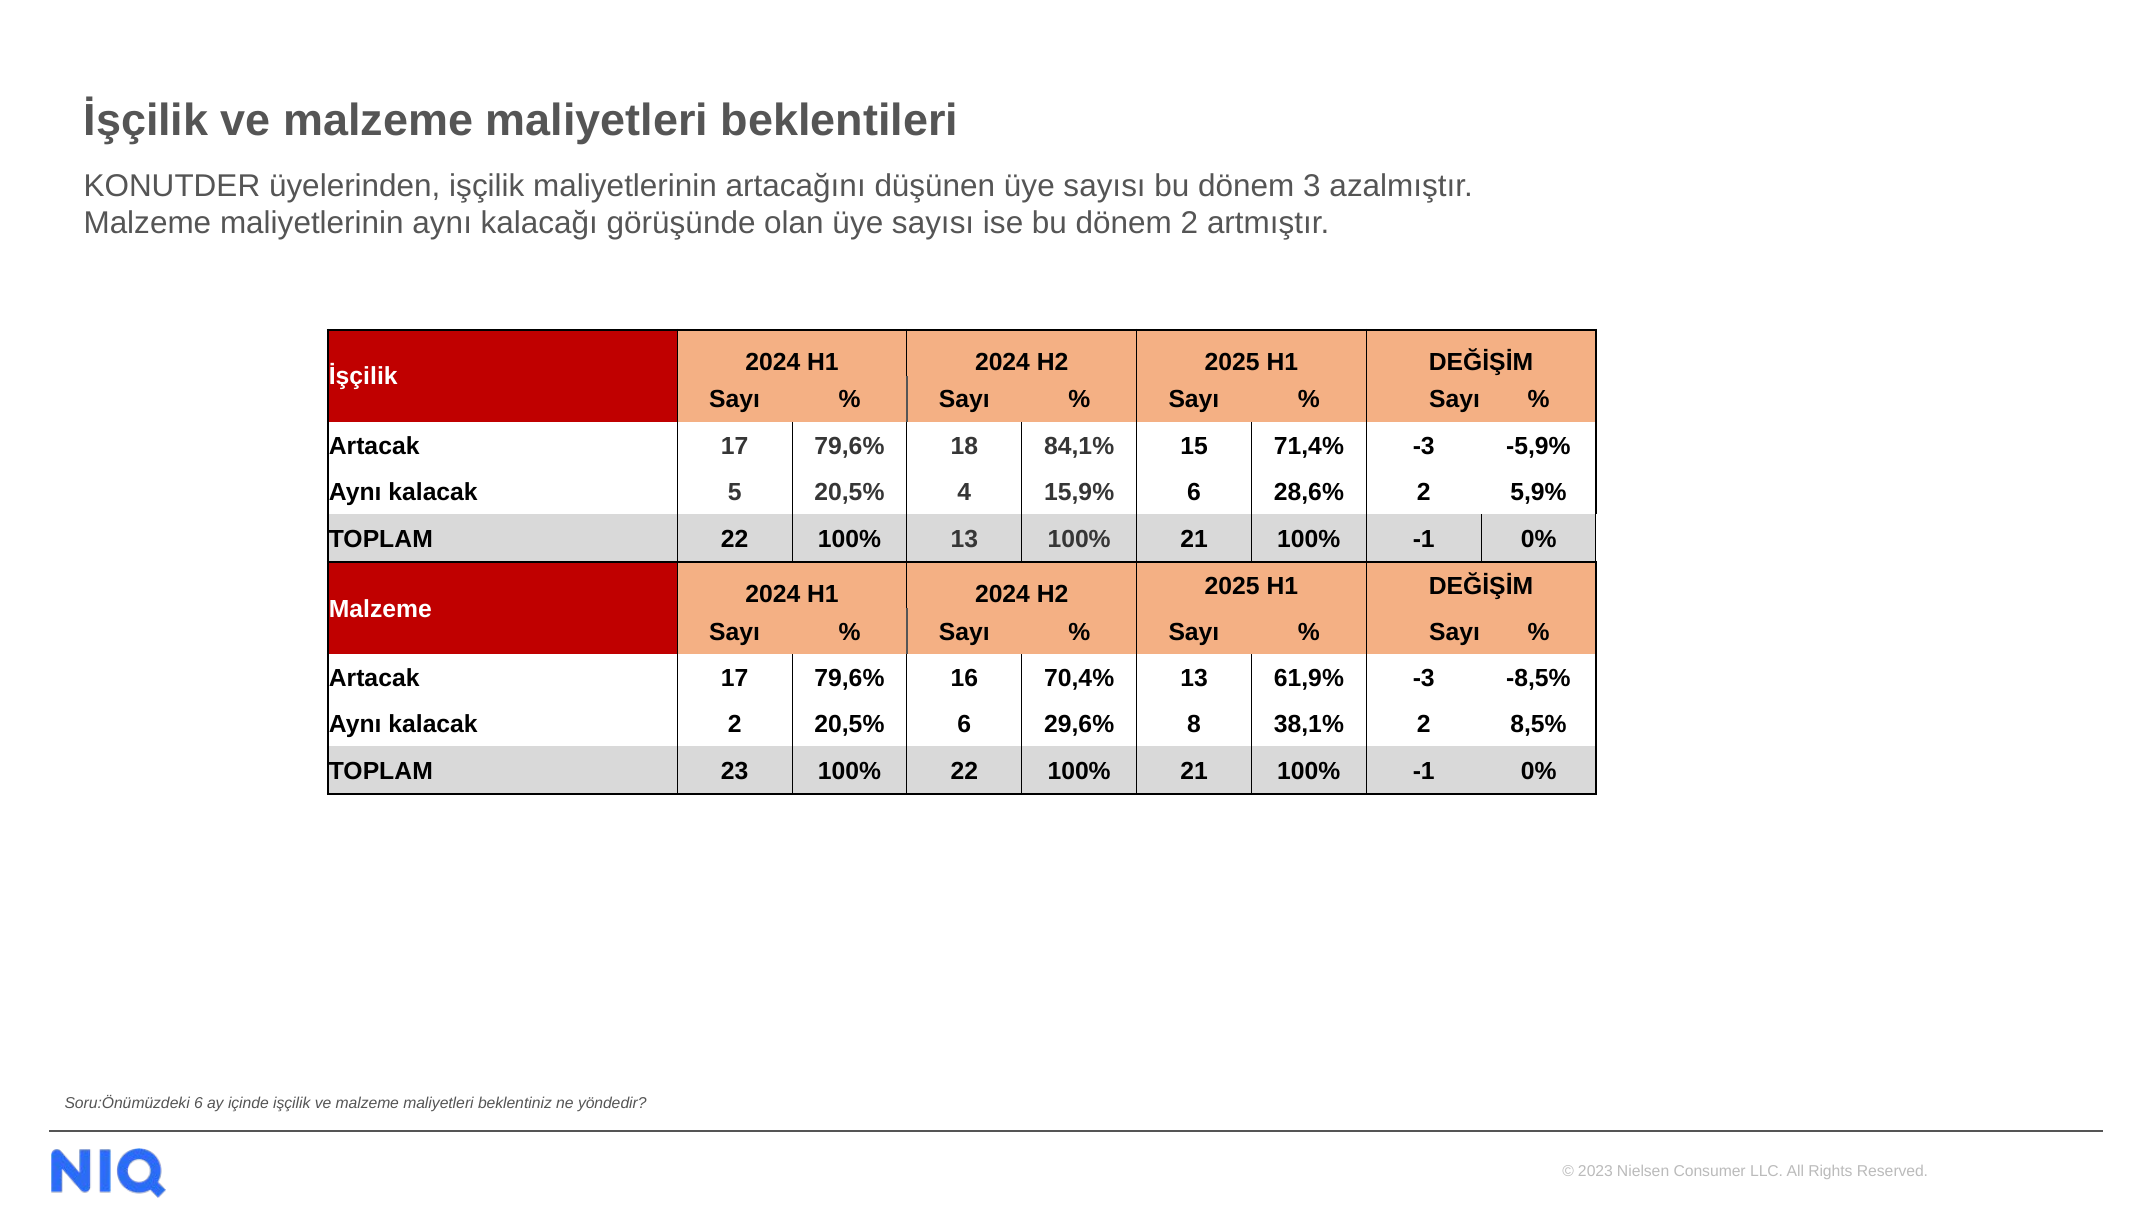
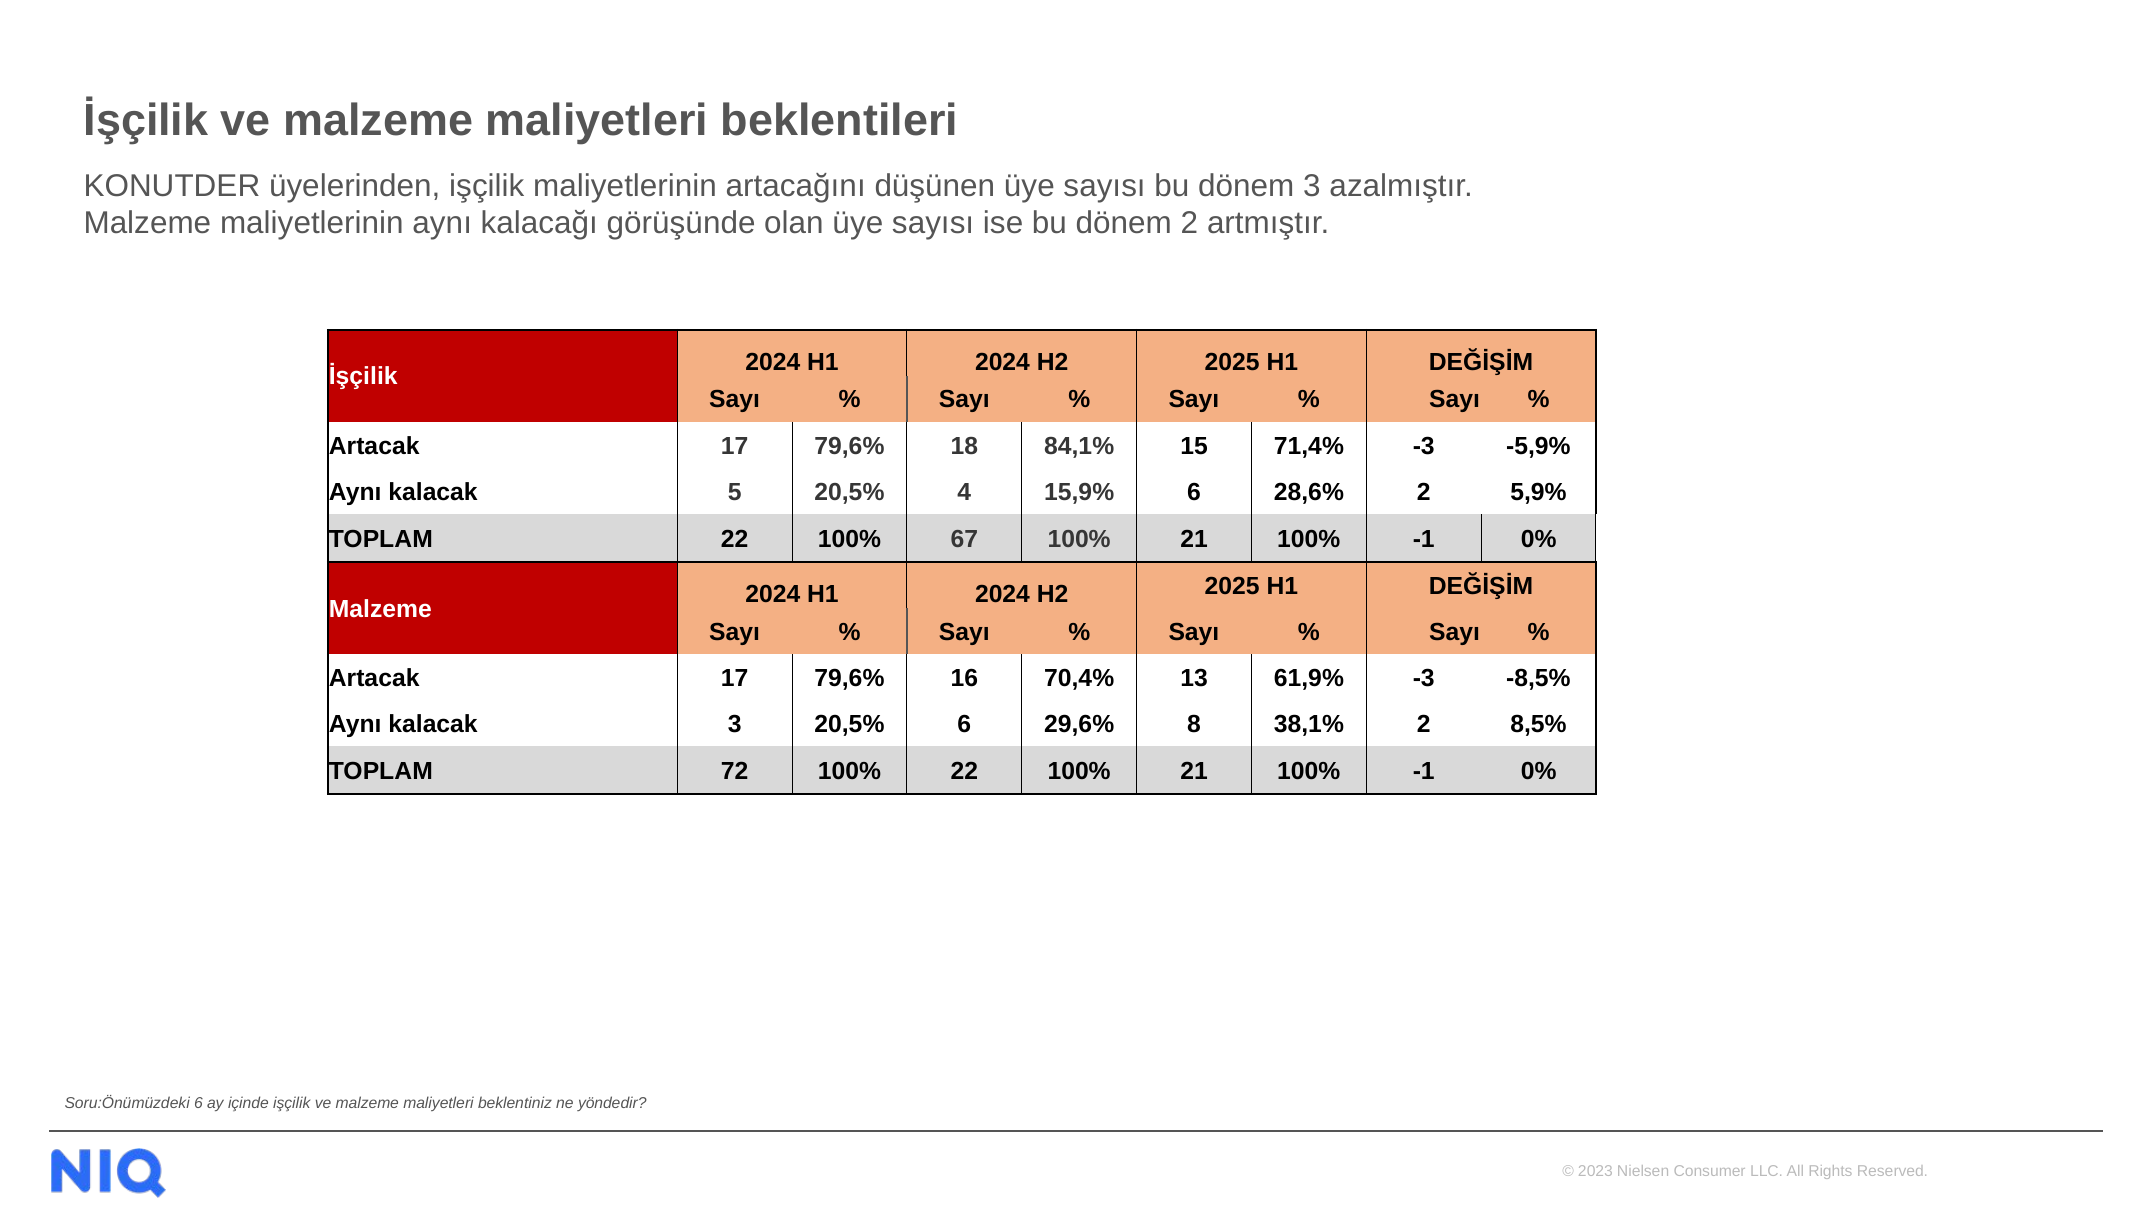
100% 13: 13 -> 67 (964, 539)
kalacak 2: 2 -> 3 (735, 724)
23: 23 -> 72 (735, 771)
